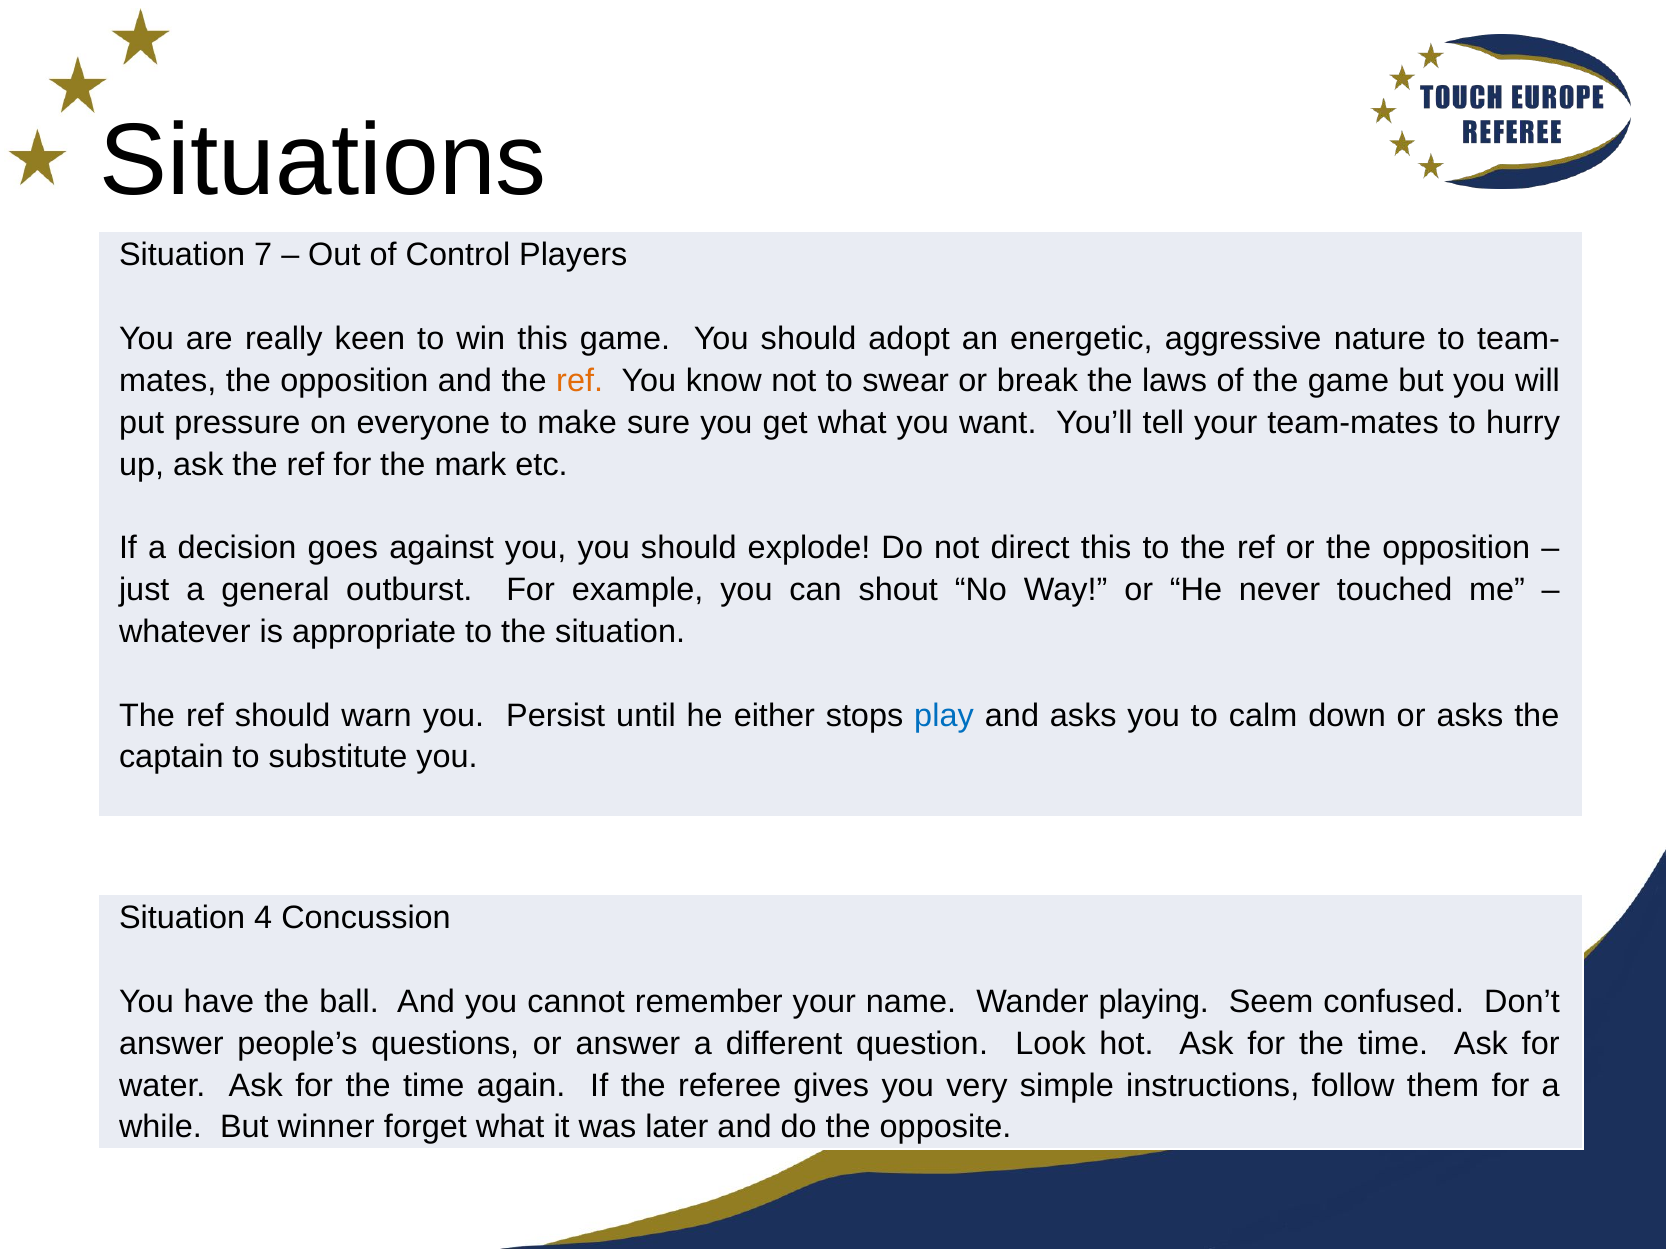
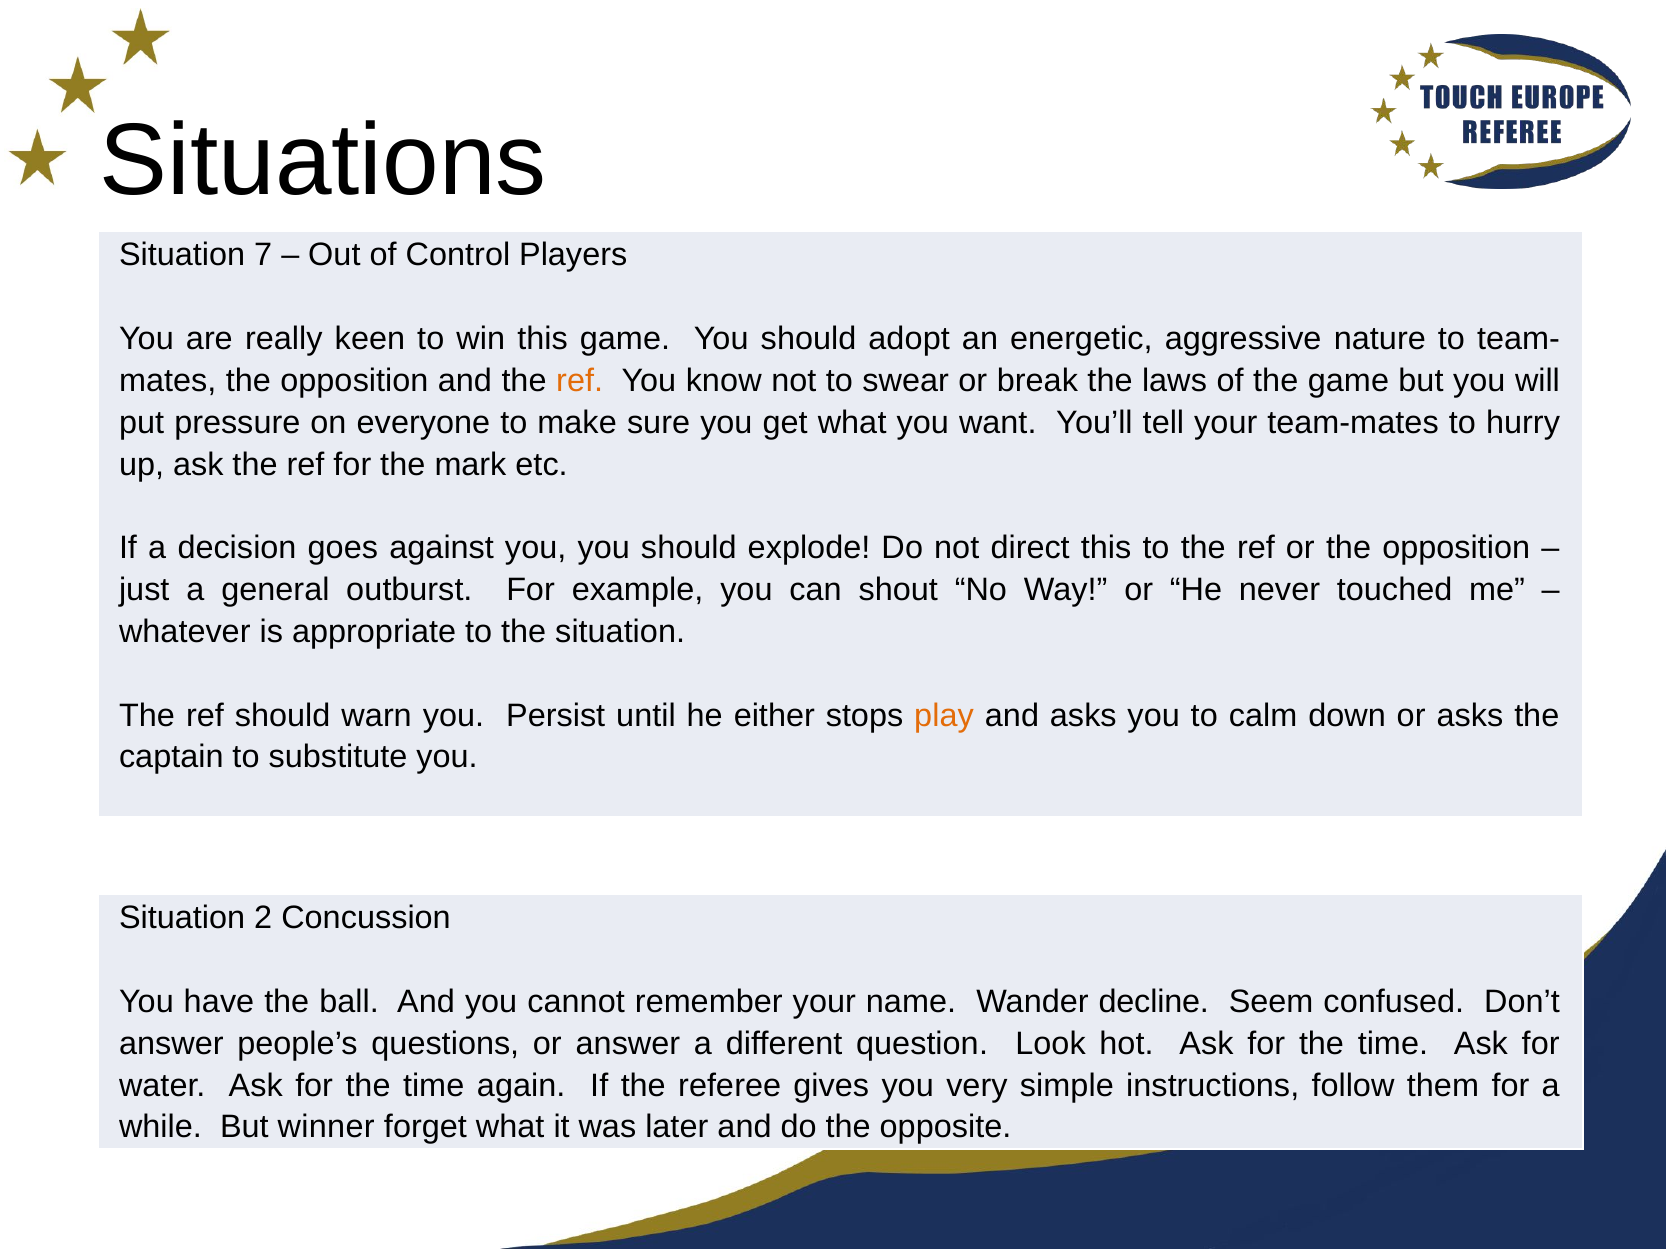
play colour: blue -> orange (944, 716)
4: 4 -> 2 (263, 918)
playing: playing -> decline (1154, 1002)
